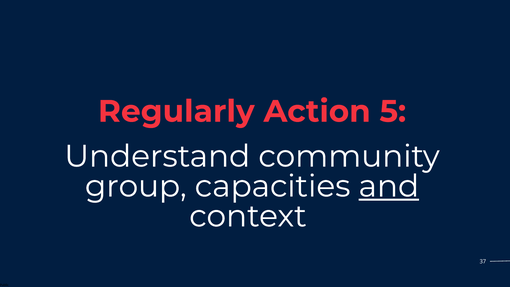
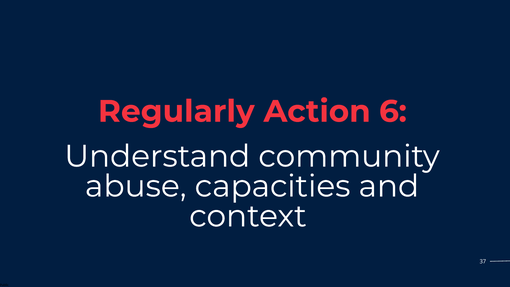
5: 5 -> 6 (393, 111)
group: group -> abuse (136, 186)
and underline: present -> none (389, 186)
